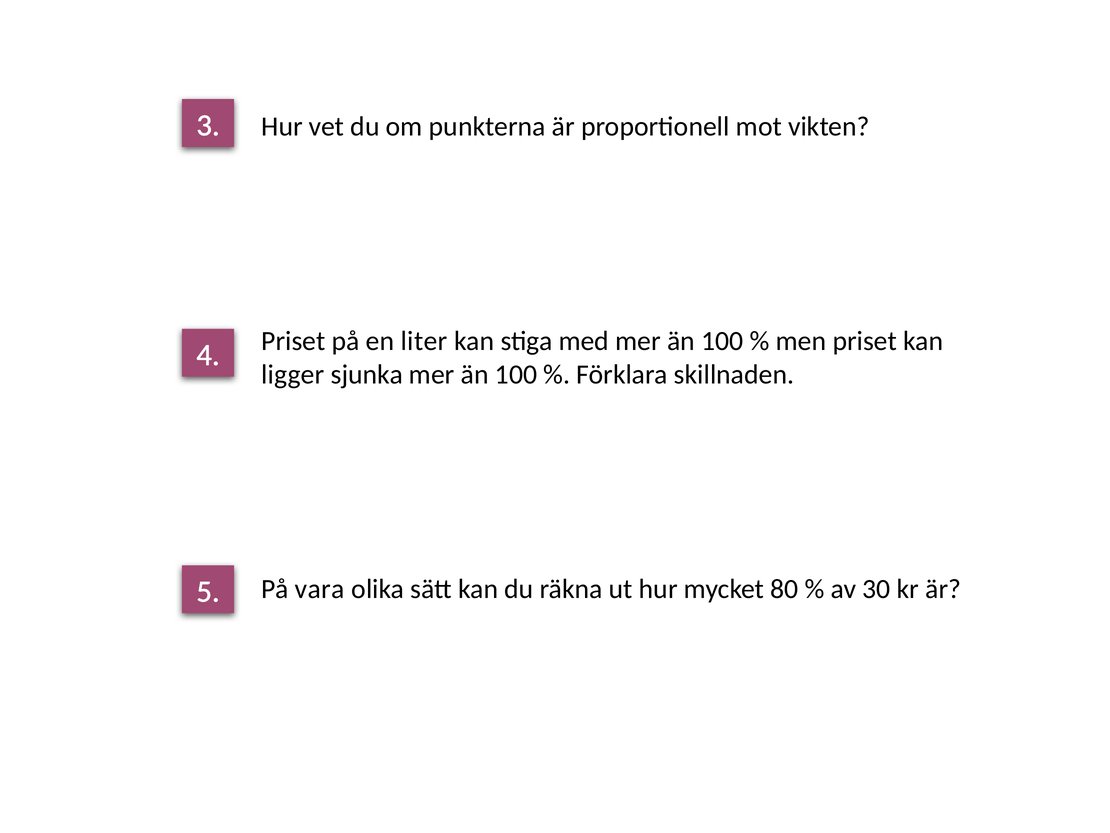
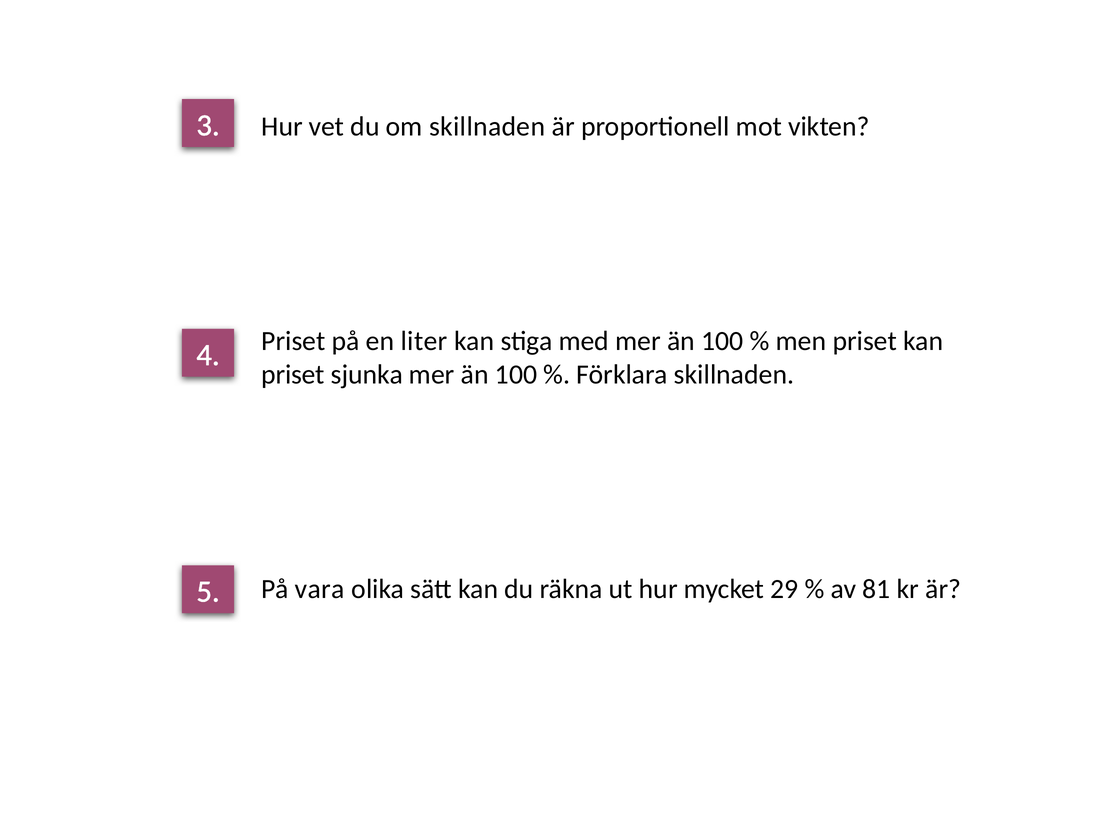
om punkterna: punkterna -> skillnaden (487, 127)
ligger: ligger -> priset (293, 374)
80: 80 -> 29 (784, 589)
30: 30 -> 81 (876, 589)
